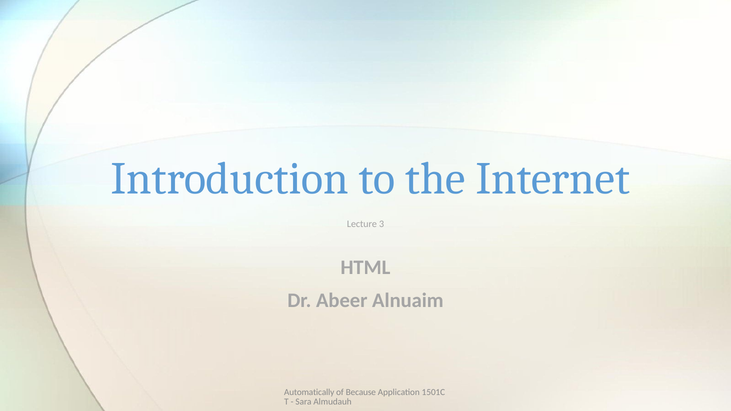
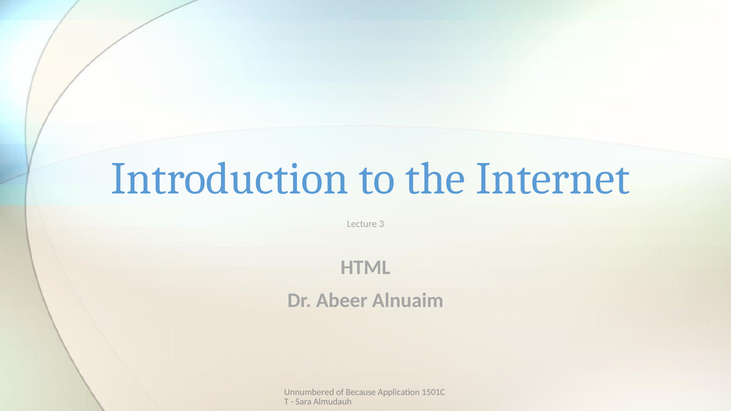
Automatically: Automatically -> Unnumbered (309, 393)
